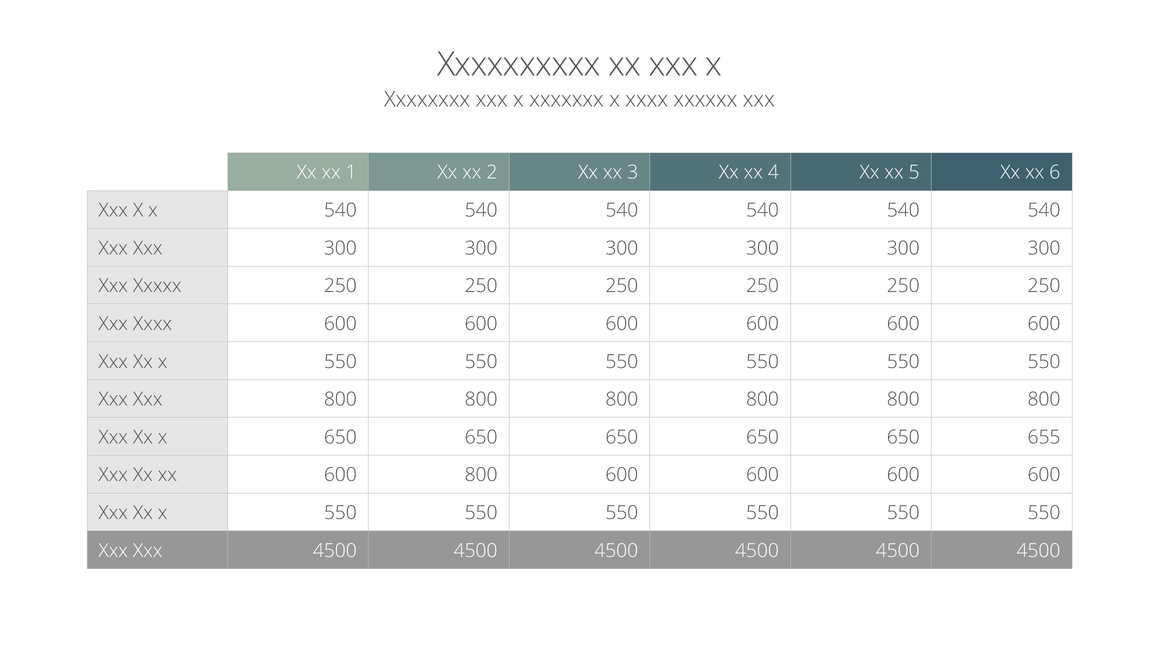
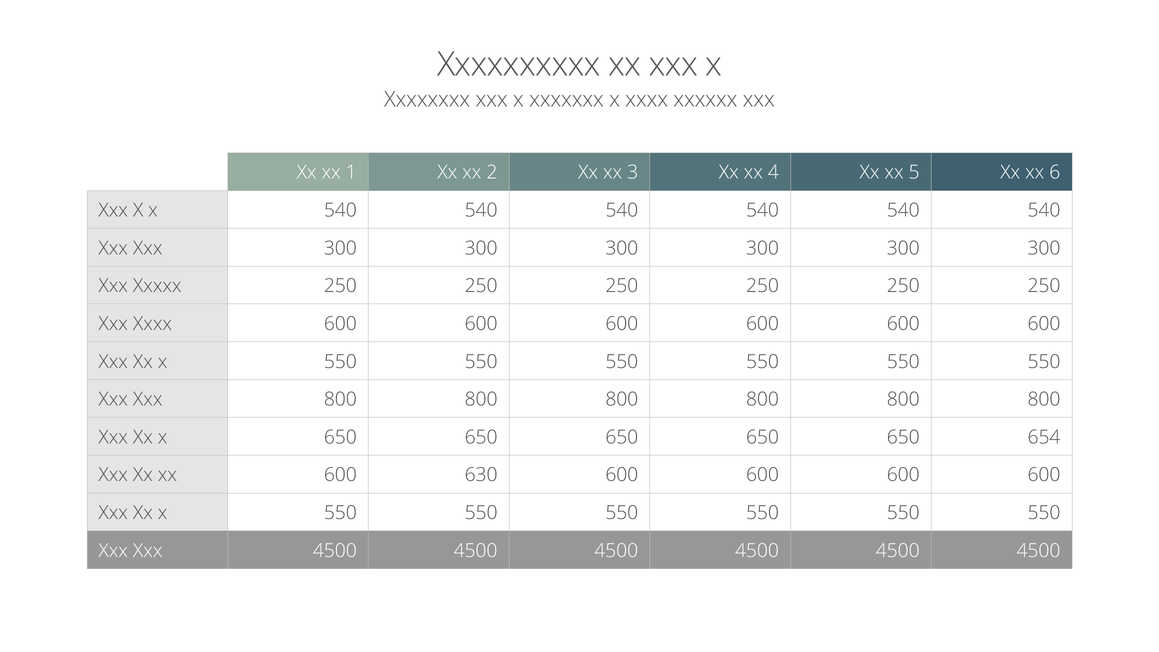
655: 655 -> 654 (1044, 437)
600 800: 800 -> 630 (481, 475)
